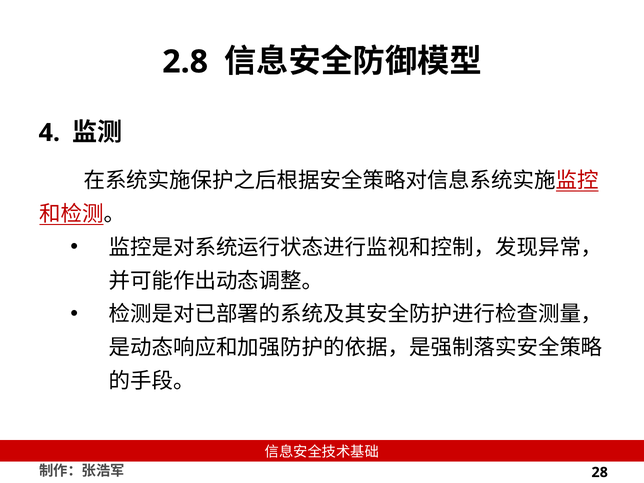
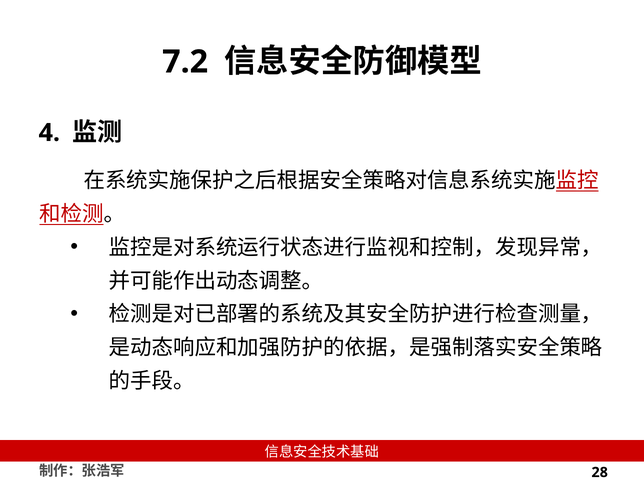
2.8: 2.8 -> 7.2 (185, 62)
